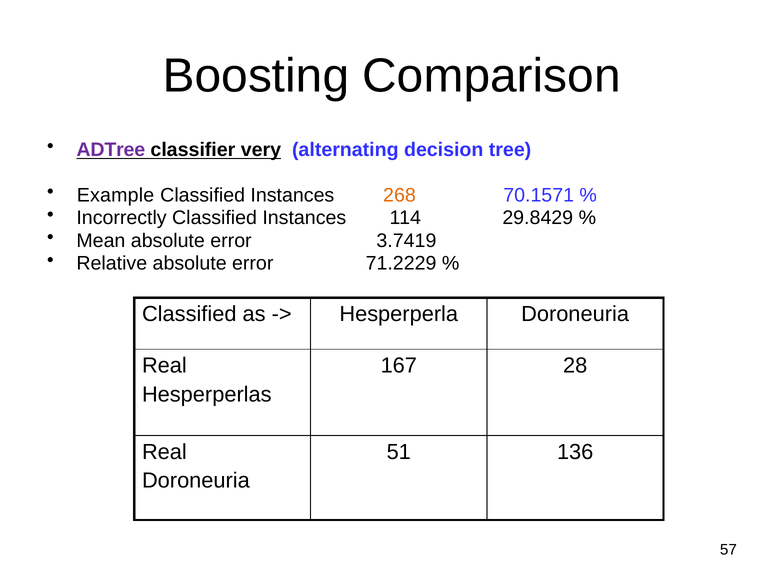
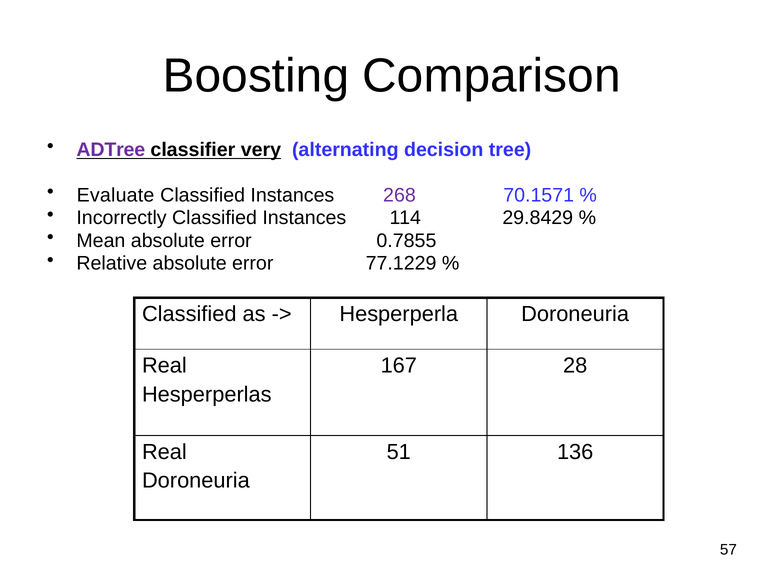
Example: Example -> Evaluate (116, 195)
268 colour: orange -> purple (399, 195)
3.7419: 3.7419 -> 0.7855 (406, 241)
71.2229: 71.2229 -> 77.1229 (401, 263)
